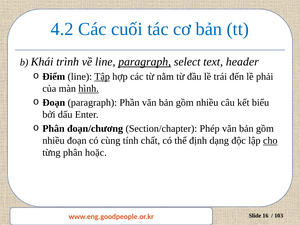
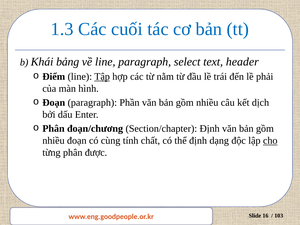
4.2: 4.2 -> 1.3 (62, 29)
trình: trình -> bảng (68, 62)
paragraph underline: present -> none (145, 62)
hình underline: present -> none (89, 89)
biểu: biểu -> dịch (261, 103)
Section/chapter Phép: Phép -> Định (210, 129)
hoặc: hoặc -> được (96, 153)
